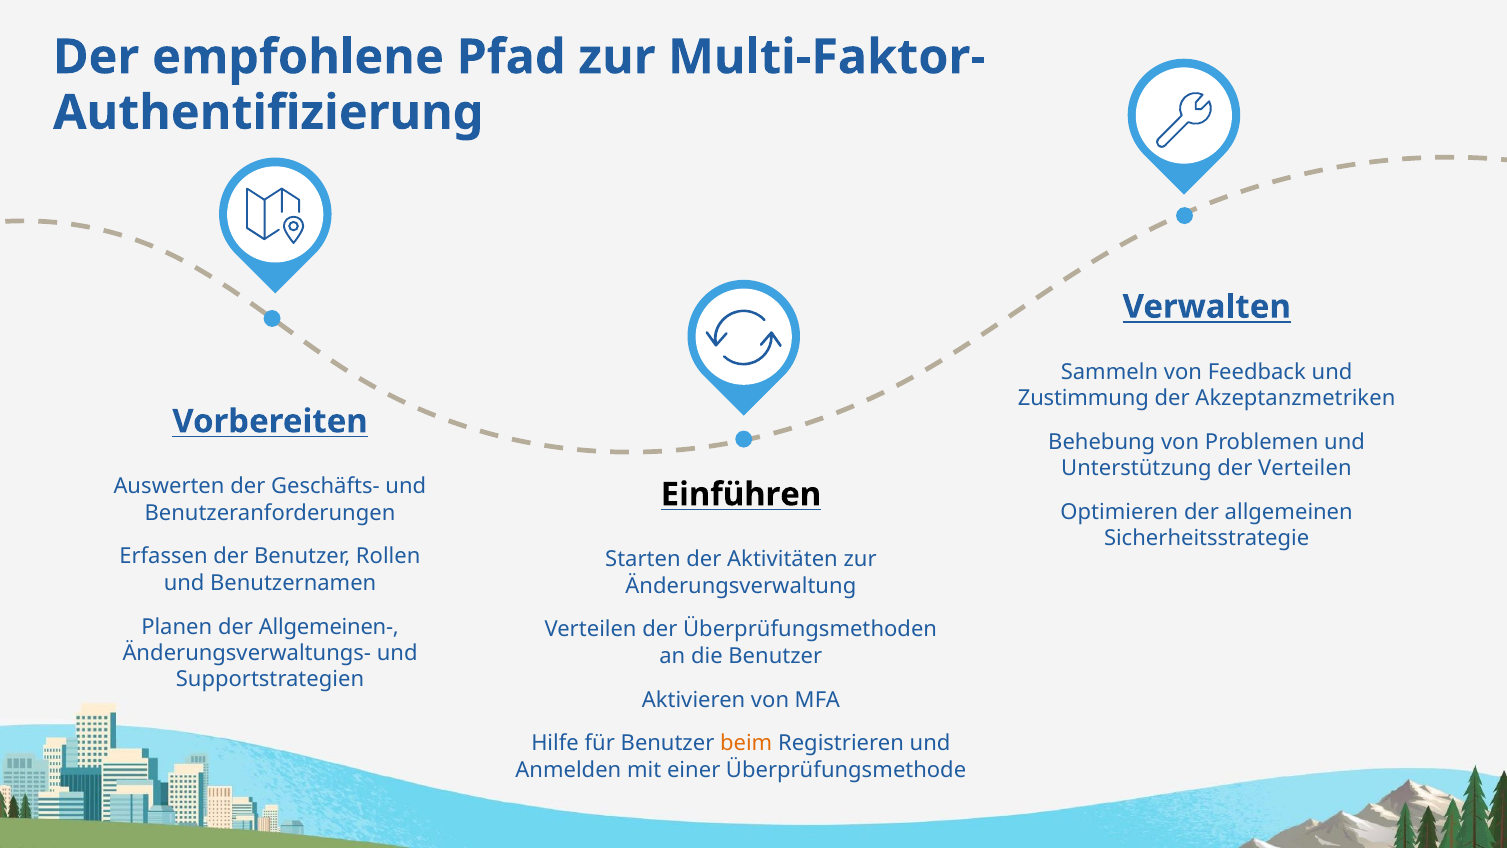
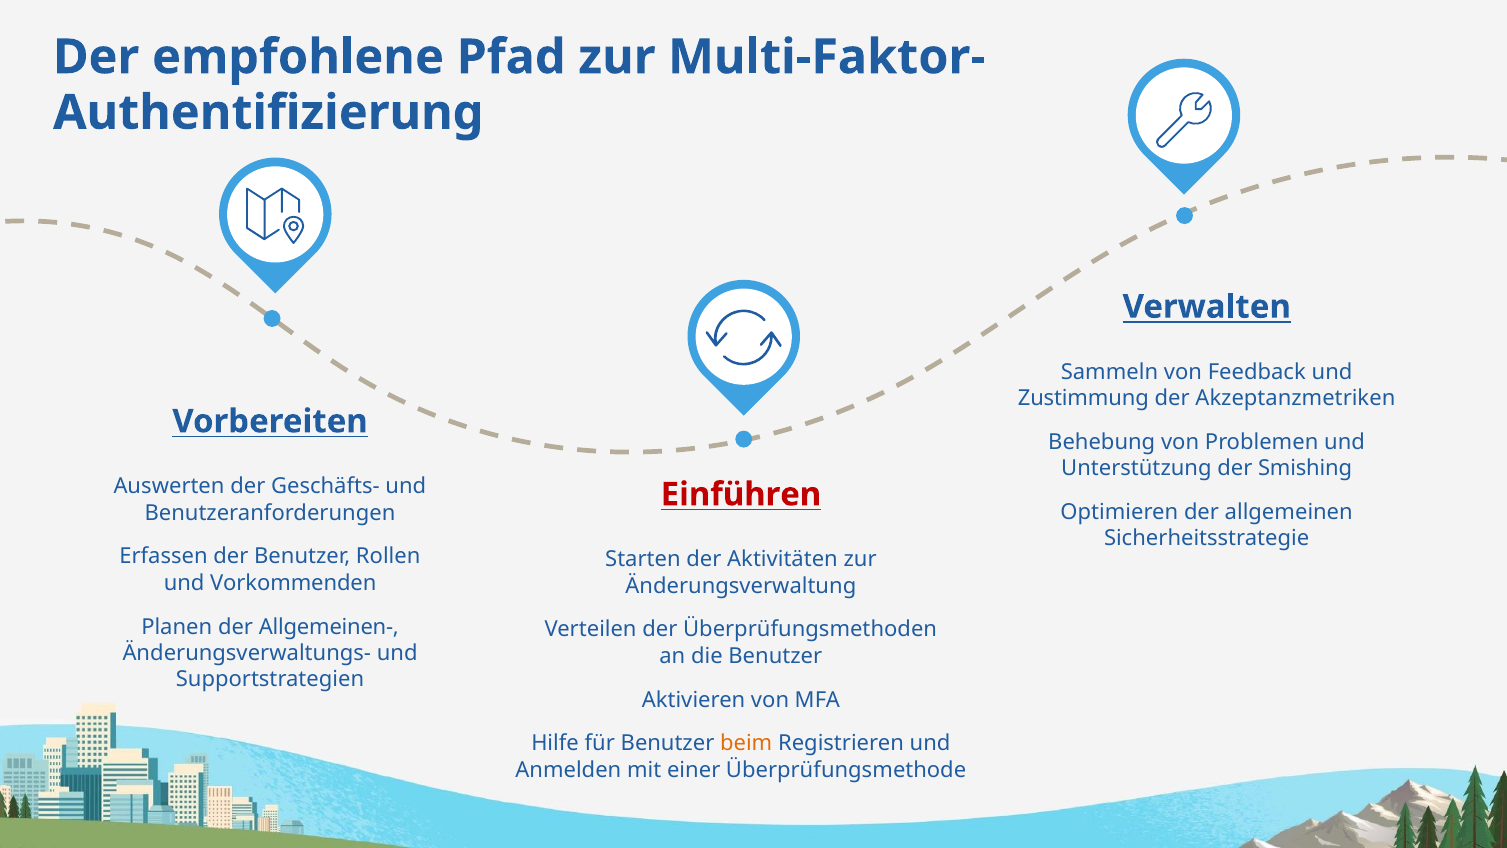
der Verteilen: Verteilen -> Smishing (1305, 468)
Einführen colour: black -> red (741, 494)
Benutzernamen: Benutzernamen -> Vorkommenden (293, 583)
